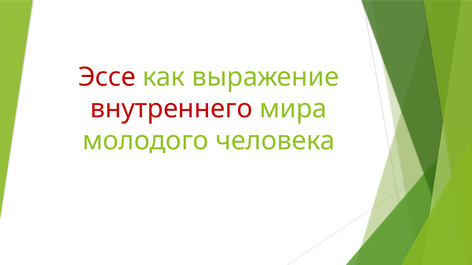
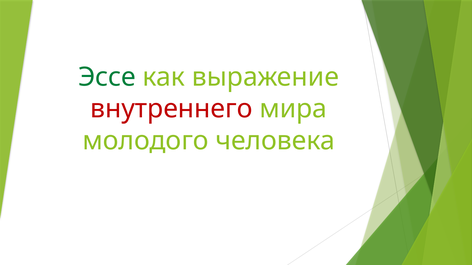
Эссе colour: red -> green (107, 77)
